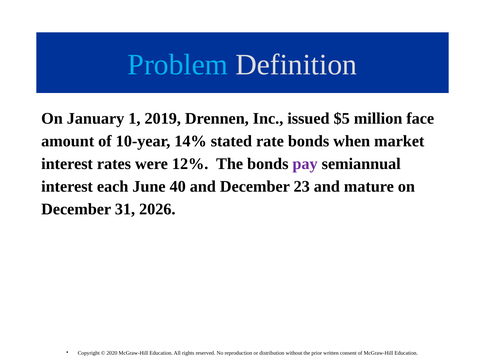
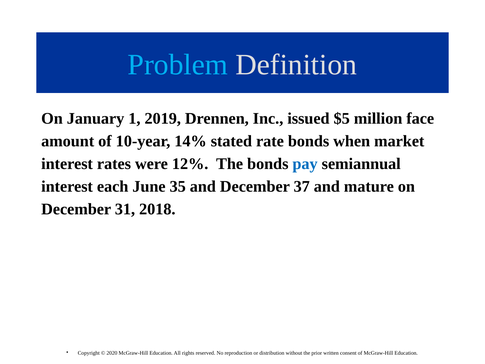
pay colour: purple -> blue (305, 164)
40: 40 -> 35 (178, 186)
23: 23 -> 37 (302, 186)
2026: 2026 -> 2018 (157, 209)
